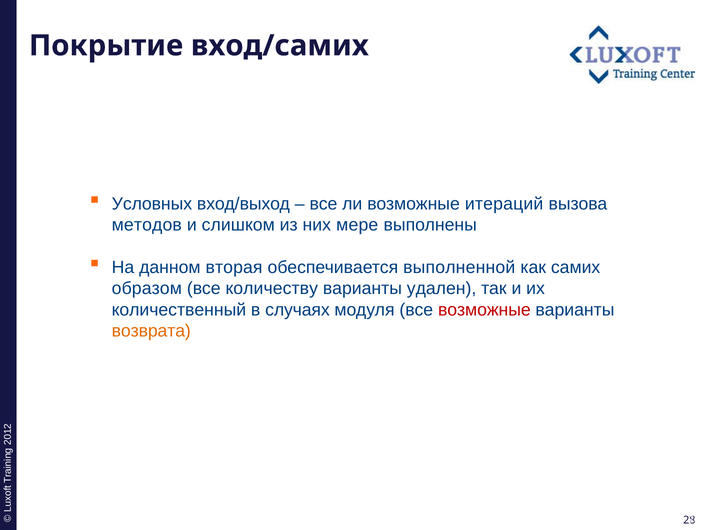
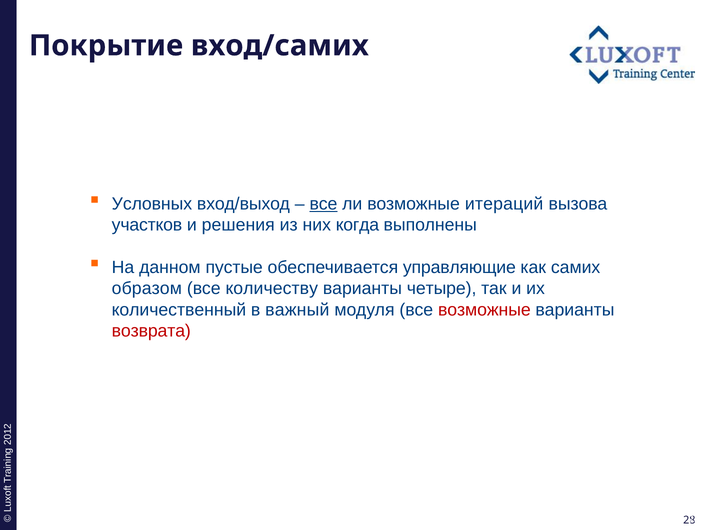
все underline: none -> present (323, 204)
методов: методов -> участков (147, 225)
слишком: слишком -> решения (238, 225)
мере: мере -> когда (357, 225)
вторая: вторая -> пустые (234, 267)
выполненной: выполненной -> управляющие (459, 267)
удален: удален -> четыре (442, 288)
случаях: случаях -> важный (297, 309)
возврата colour: orange -> red (151, 331)
